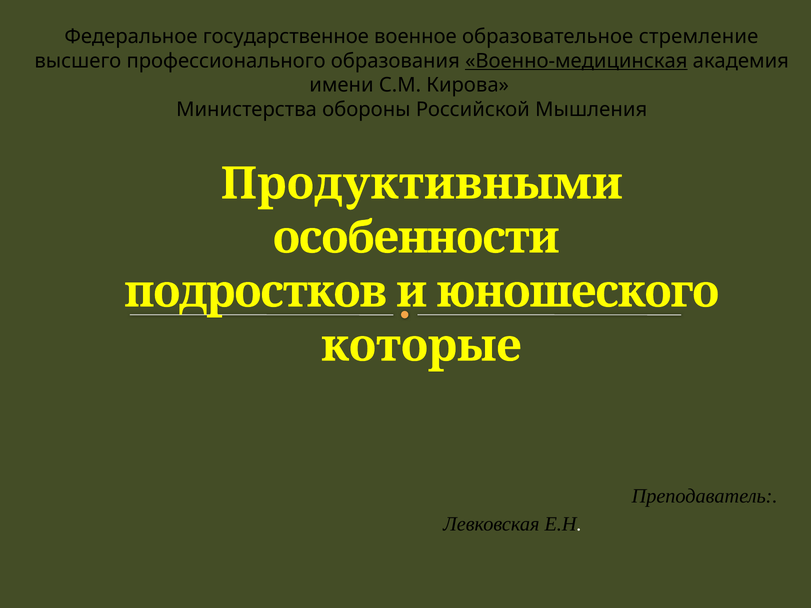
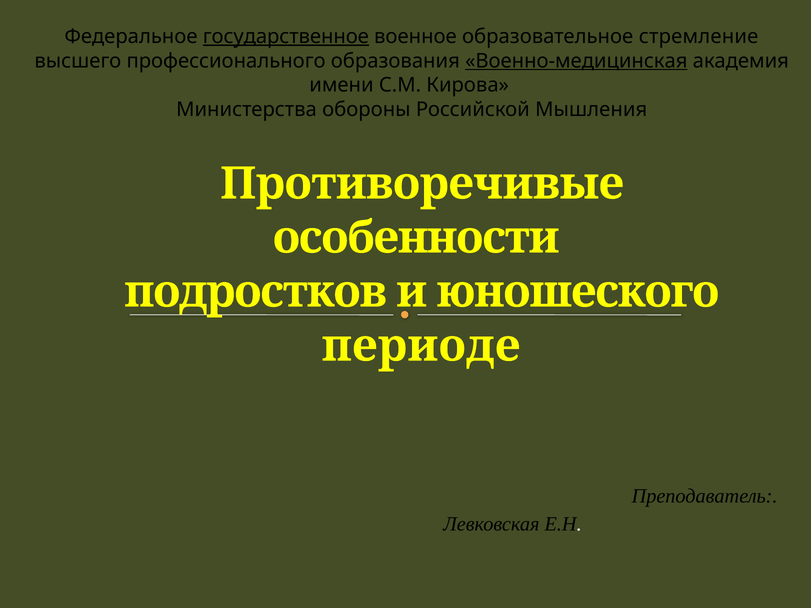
государственное underline: none -> present (286, 37)
Продуктивными: Продуктивными -> Противоречивые (422, 184)
которые: которые -> периоде (421, 346)
